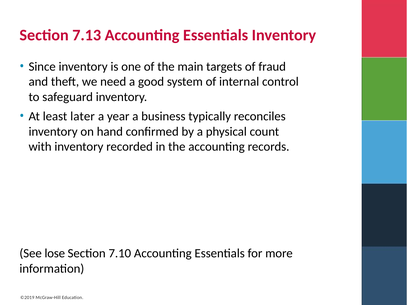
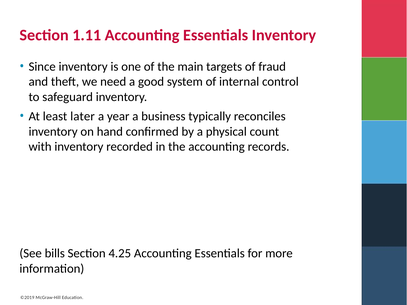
7.13: 7.13 -> 1.11 (87, 35)
lose: lose -> bills (55, 253)
7.10: 7.10 -> 4.25 (120, 253)
